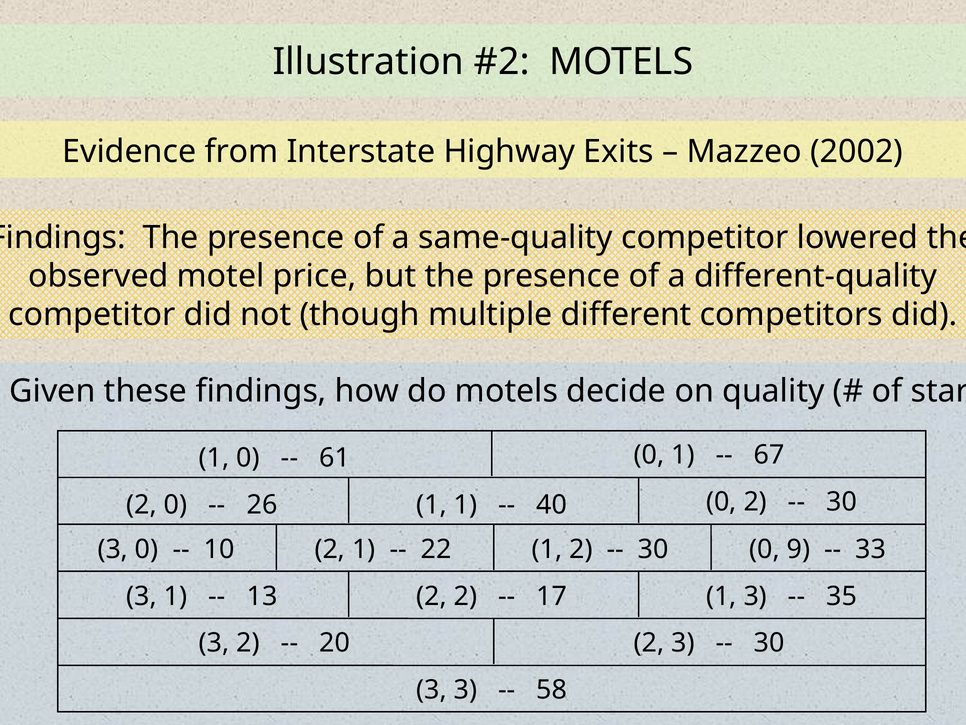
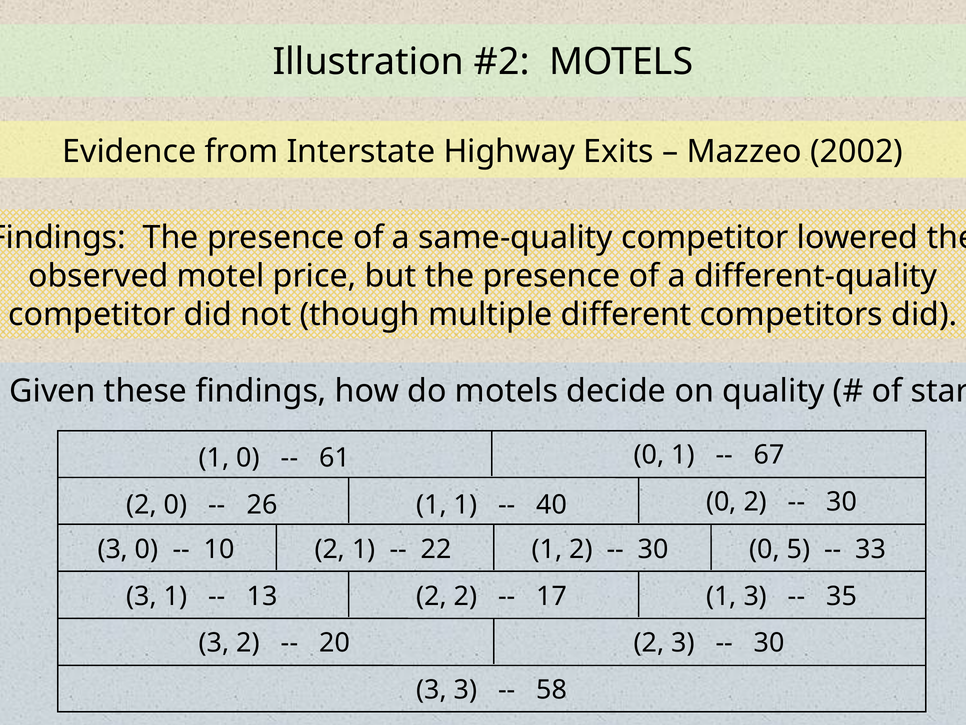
9: 9 -> 5 (798, 549)
